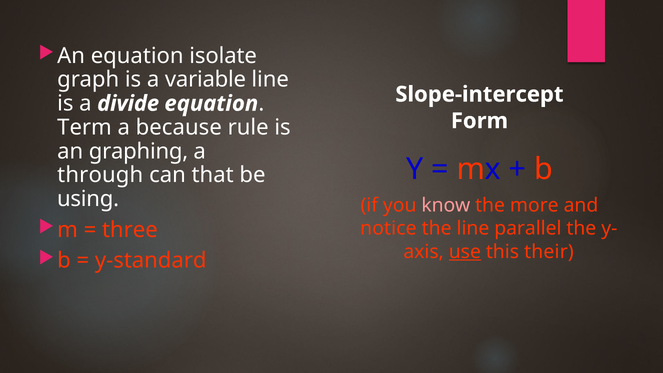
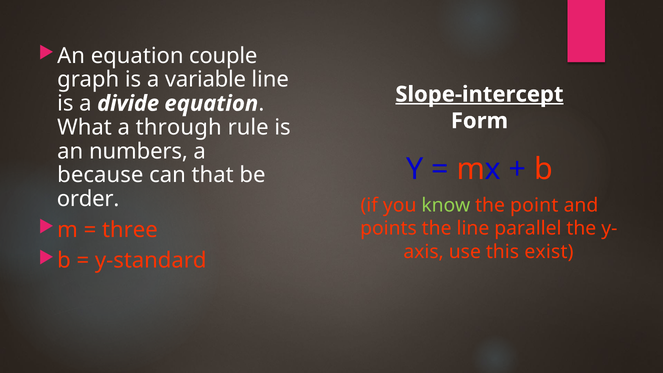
isolate: isolate -> couple (223, 56)
Slope-intercept underline: none -> present (479, 94)
Term: Term -> What (85, 127)
because: because -> through (179, 127)
graphing: graphing -> numbers (138, 151)
through: through -> because (100, 175)
using: using -> order (88, 199)
know colour: pink -> light green (446, 205)
more: more -> point (534, 205)
notice: notice -> points (389, 228)
use underline: present -> none (465, 252)
their: their -> exist (549, 252)
